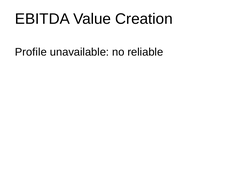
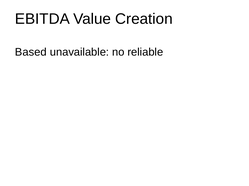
Profile: Profile -> Based (31, 52)
